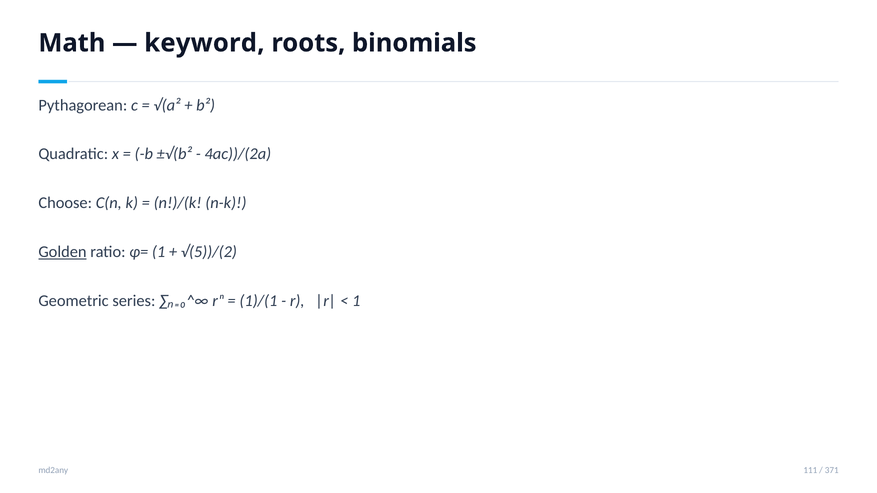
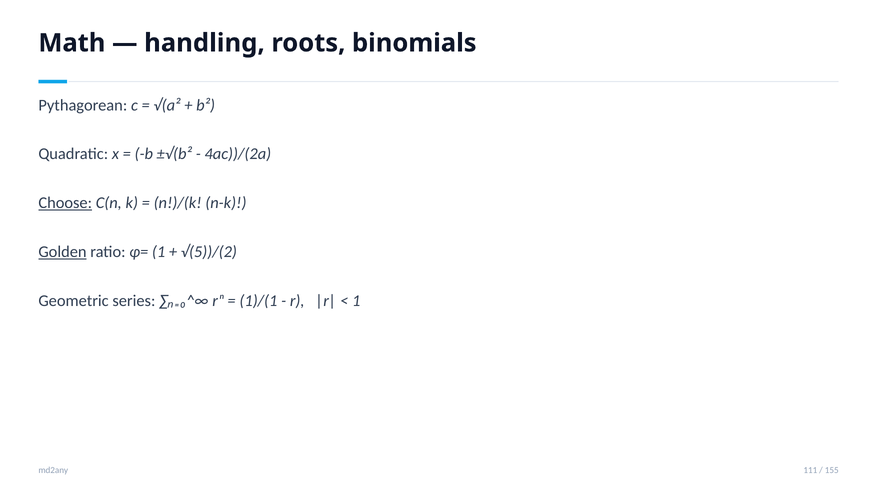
keyword: keyword -> handling (204, 43)
Choose underline: none -> present (65, 203)
371: 371 -> 155 (832, 471)
